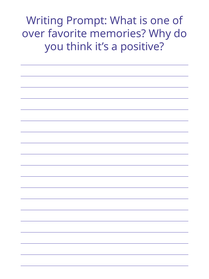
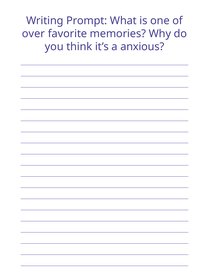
positive: positive -> anxious (142, 47)
